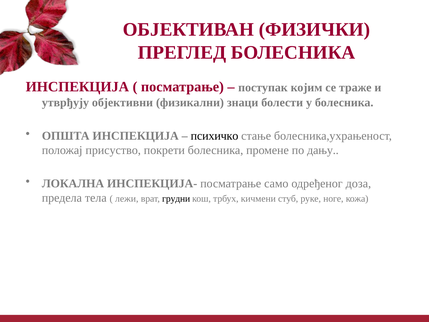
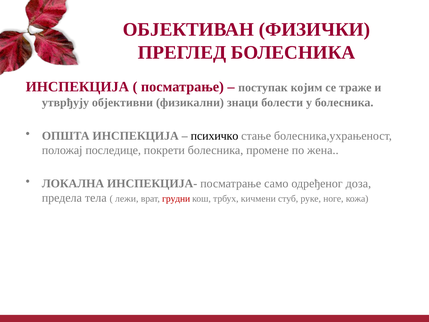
присуство: присуство -> последице (113, 150)
дању: дању -> жена (323, 150)
грудни colour: black -> red (176, 199)
